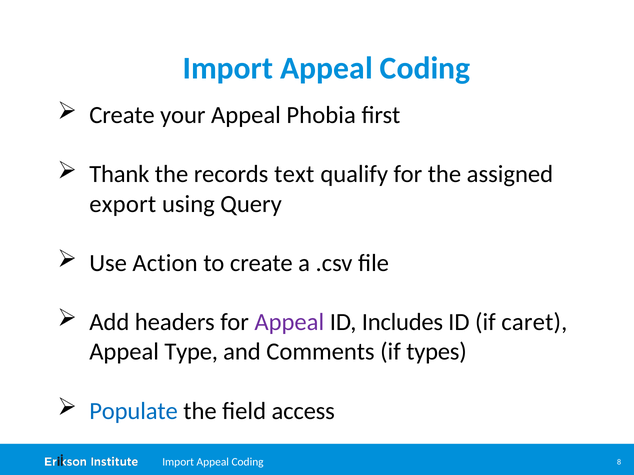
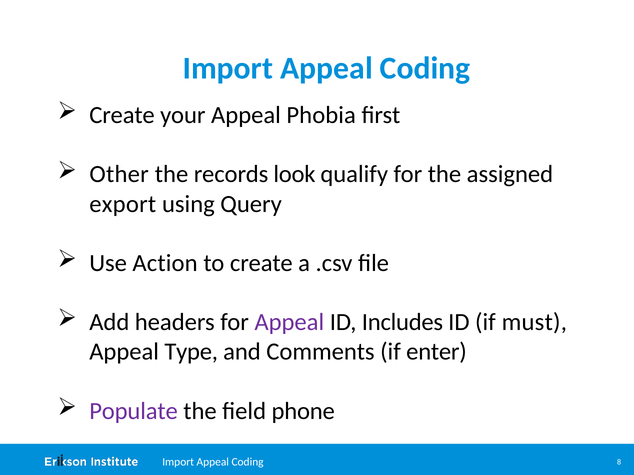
Thank: Thank -> Other (119, 175)
text: text -> look (294, 175)
caret: caret -> must (534, 323)
types: types -> enter (437, 352)
Populate colour: blue -> purple (134, 411)
access: access -> phone (303, 411)
